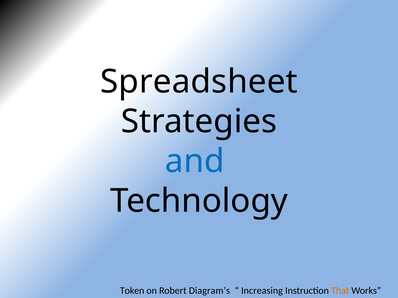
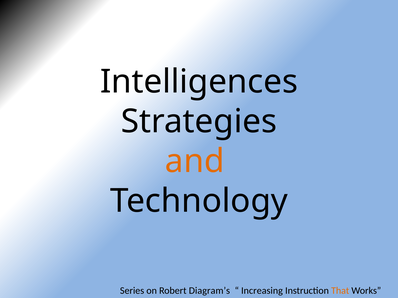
Spreadsheet: Spreadsheet -> Intelligences (199, 82)
and colour: blue -> orange (195, 162)
Token: Token -> Series (132, 291)
